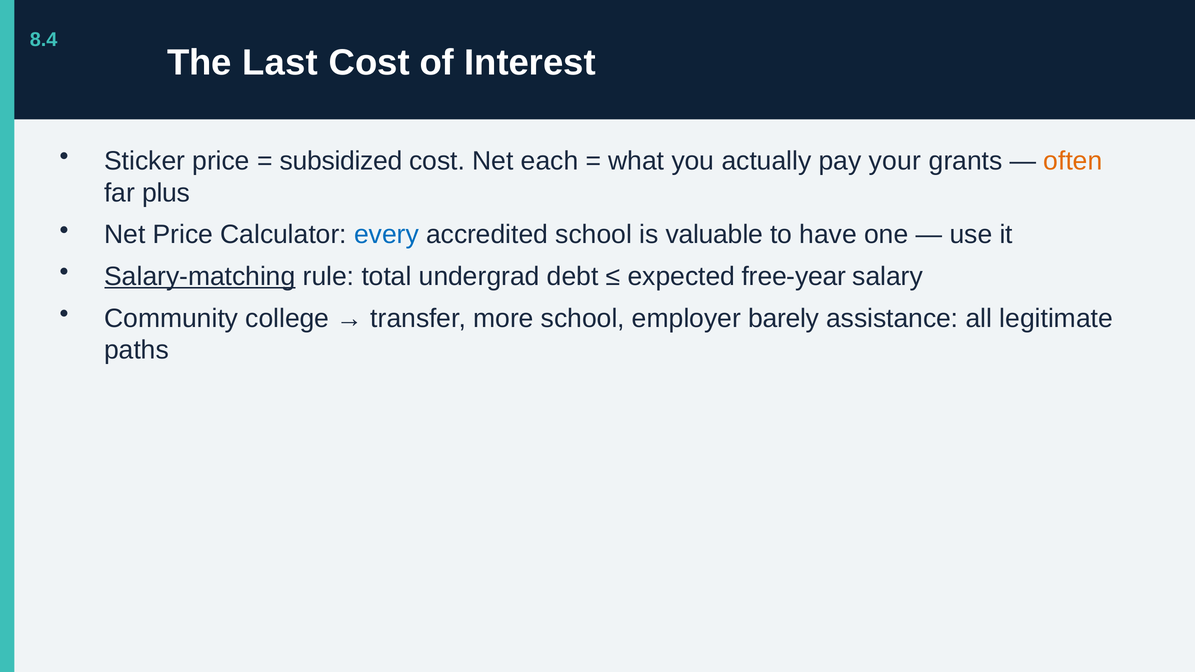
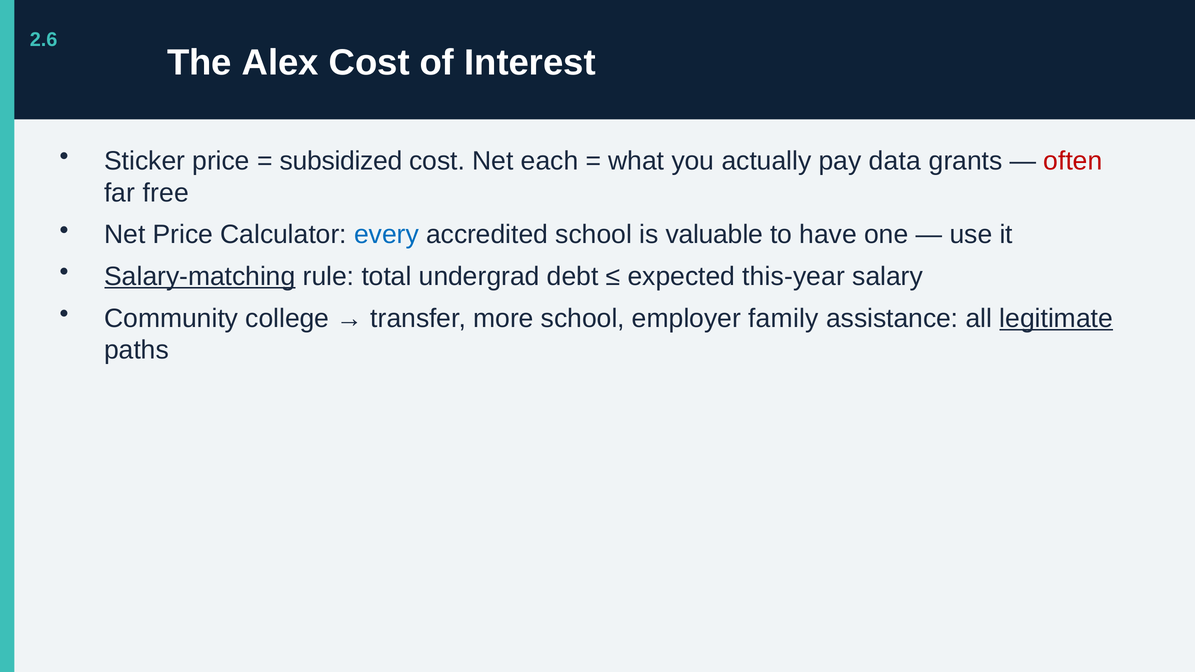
8.4: 8.4 -> 2.6 (44, 40)
Last: Last -> Alex (280, 63)
your: your -> data (895, 161)
often colour: orange -> red (1073, 161)
plus: plus -> free (166, 193)
free-year: free-year -> this-year (794, 277)
barely: barely -> family (783, 318)
legitimate underline: none -> present (1056, 318)
